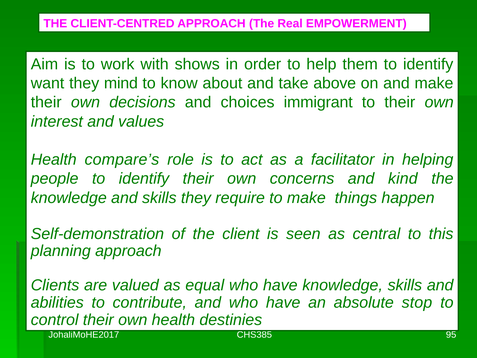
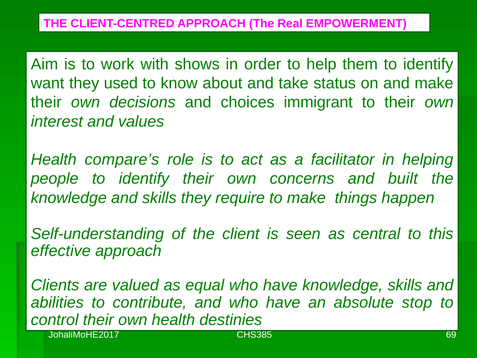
mind: mind -> used (121, 83)
above: above -> status (335, 83)
kind: kind -> built (403, 179)
Self-demonstration: Self-demonstration -> Self-understanding (97, 234)
planning: planning -> effective (61, 251)
95: 95 -> 69 (451, 334)
